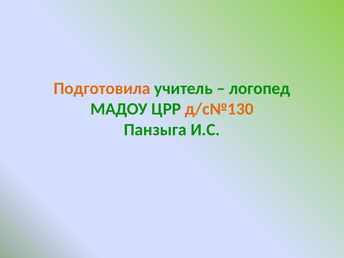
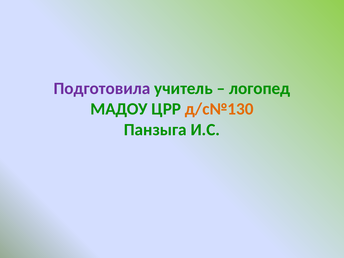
Подготовила colour: orange -> purple (102, 88)
